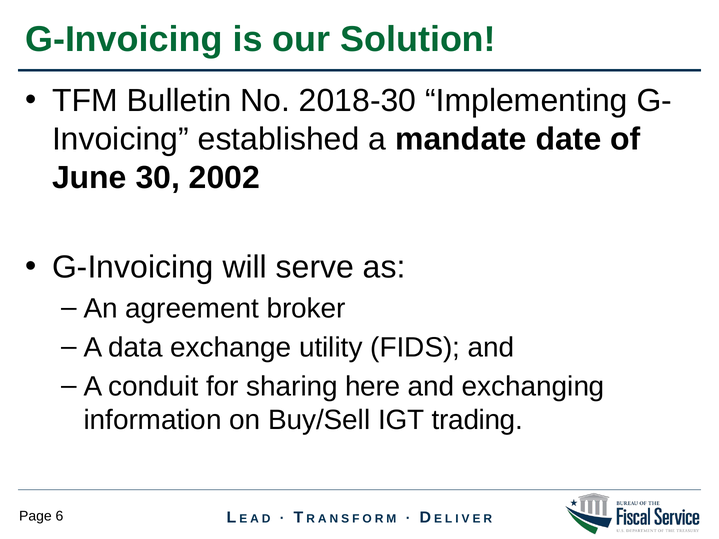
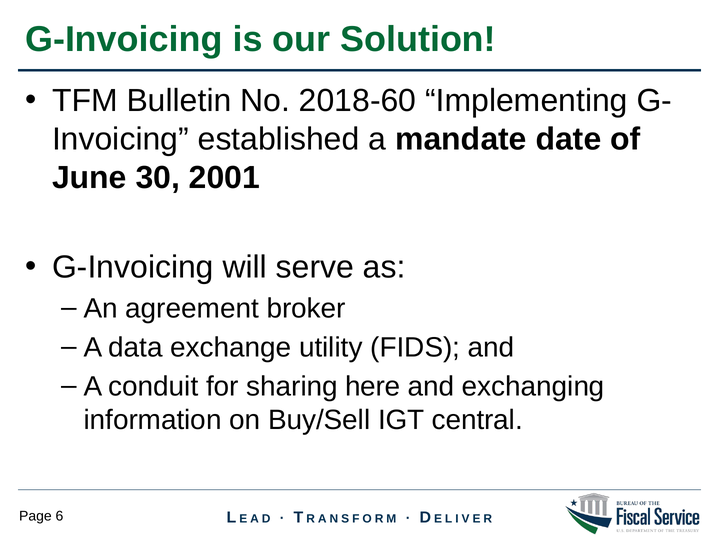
2018-30: 2018-30 -> 2018-60 (358, 101)
2002: 2002 -> 2001 (224, 178)
trading: trading -> central (477, 420)
